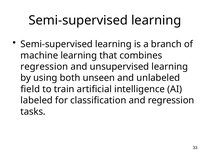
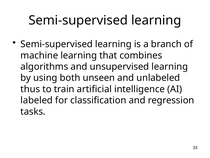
regression: regression -> algorithms (44, 66)
field: field -> thus (30, 89)
